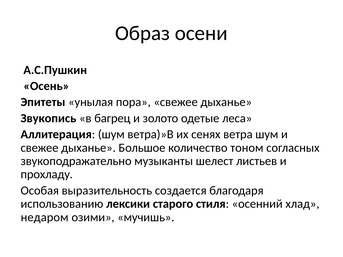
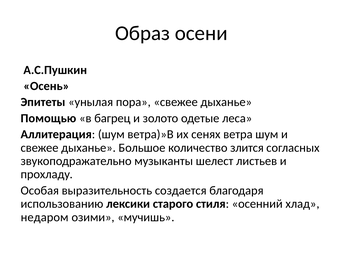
Звукопись: Звукопись -> Помощью (48, 118)
тоном: тоном -> злится (247, 148)
